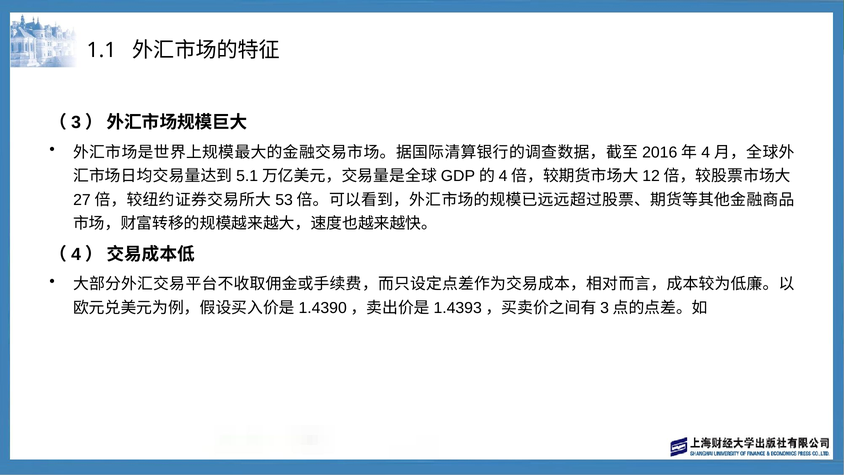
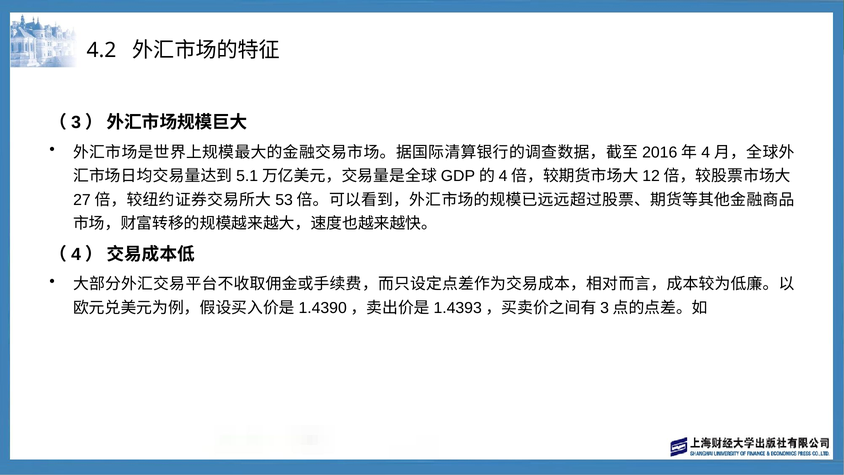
1.1: 1.1 -> 4.2 (101, 50)
